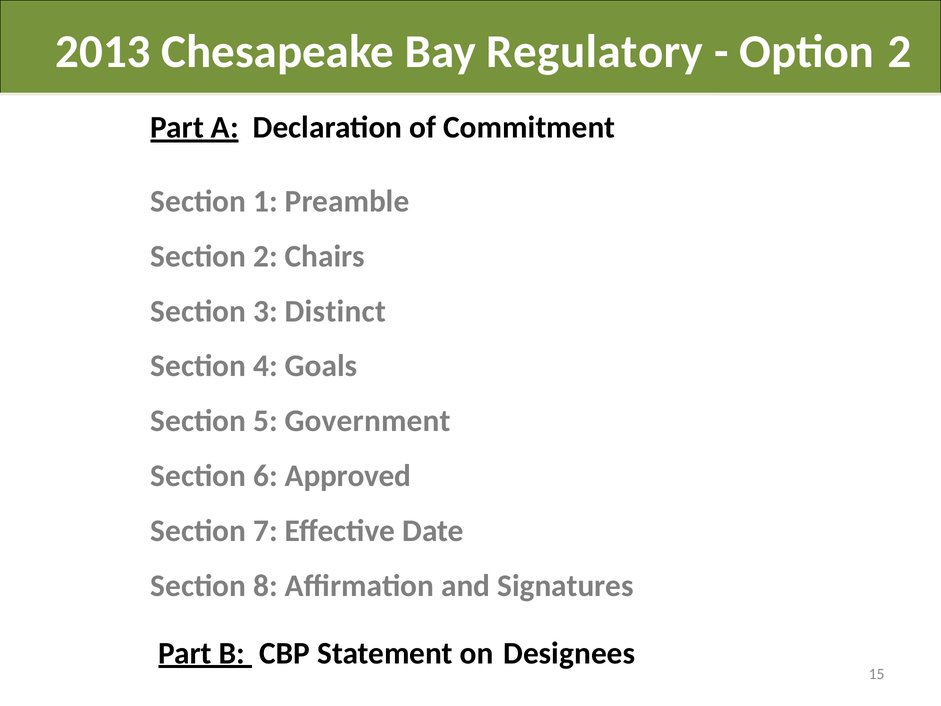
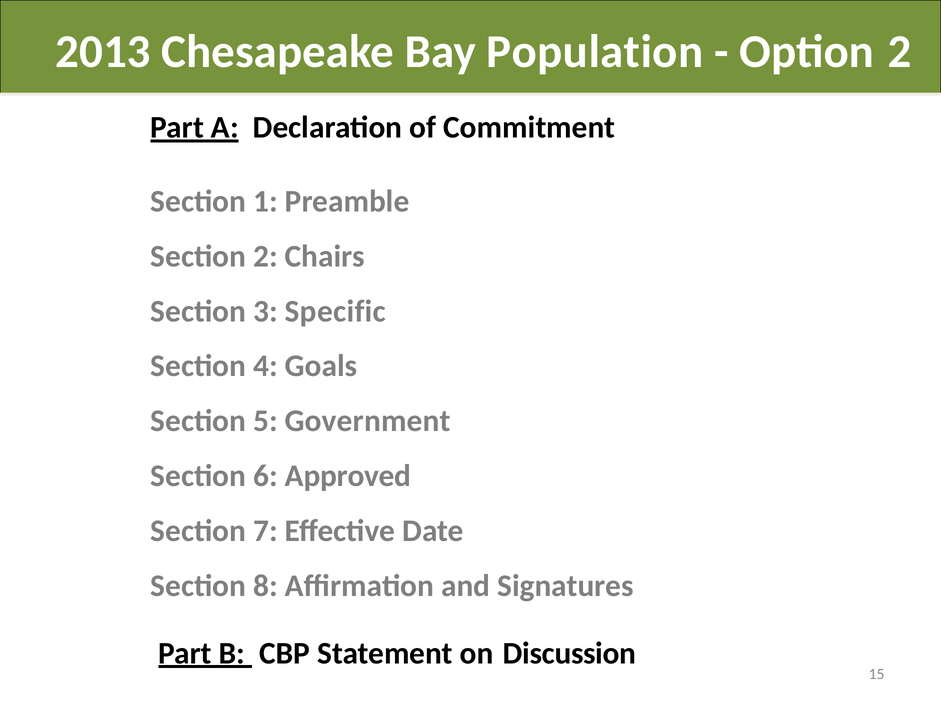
Regulatory: Regulatory -> Population (595, 52)
Distinct: Distinct -> Specific (335, 311)
Designees: Designees -> Discussion (569, 653)
